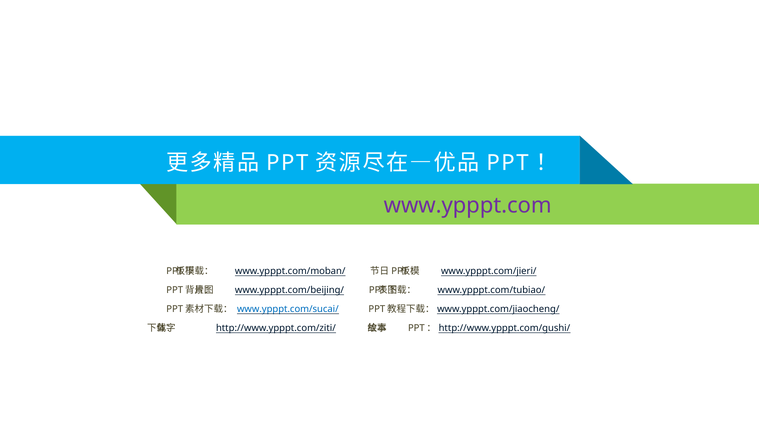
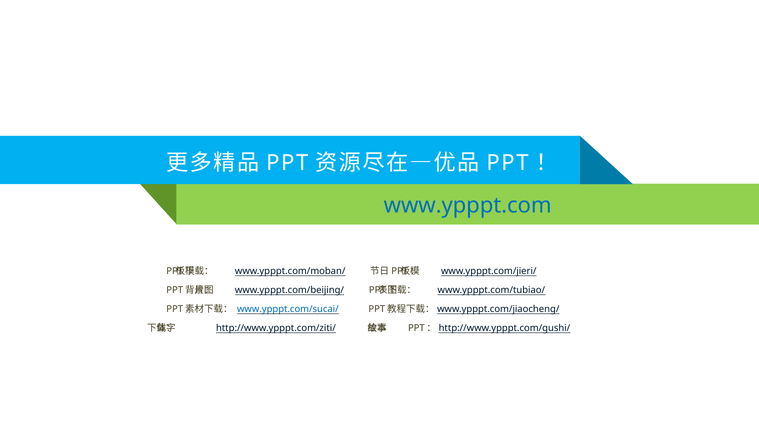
www.ypppt.com colour: purple -> blue (468, 206)
